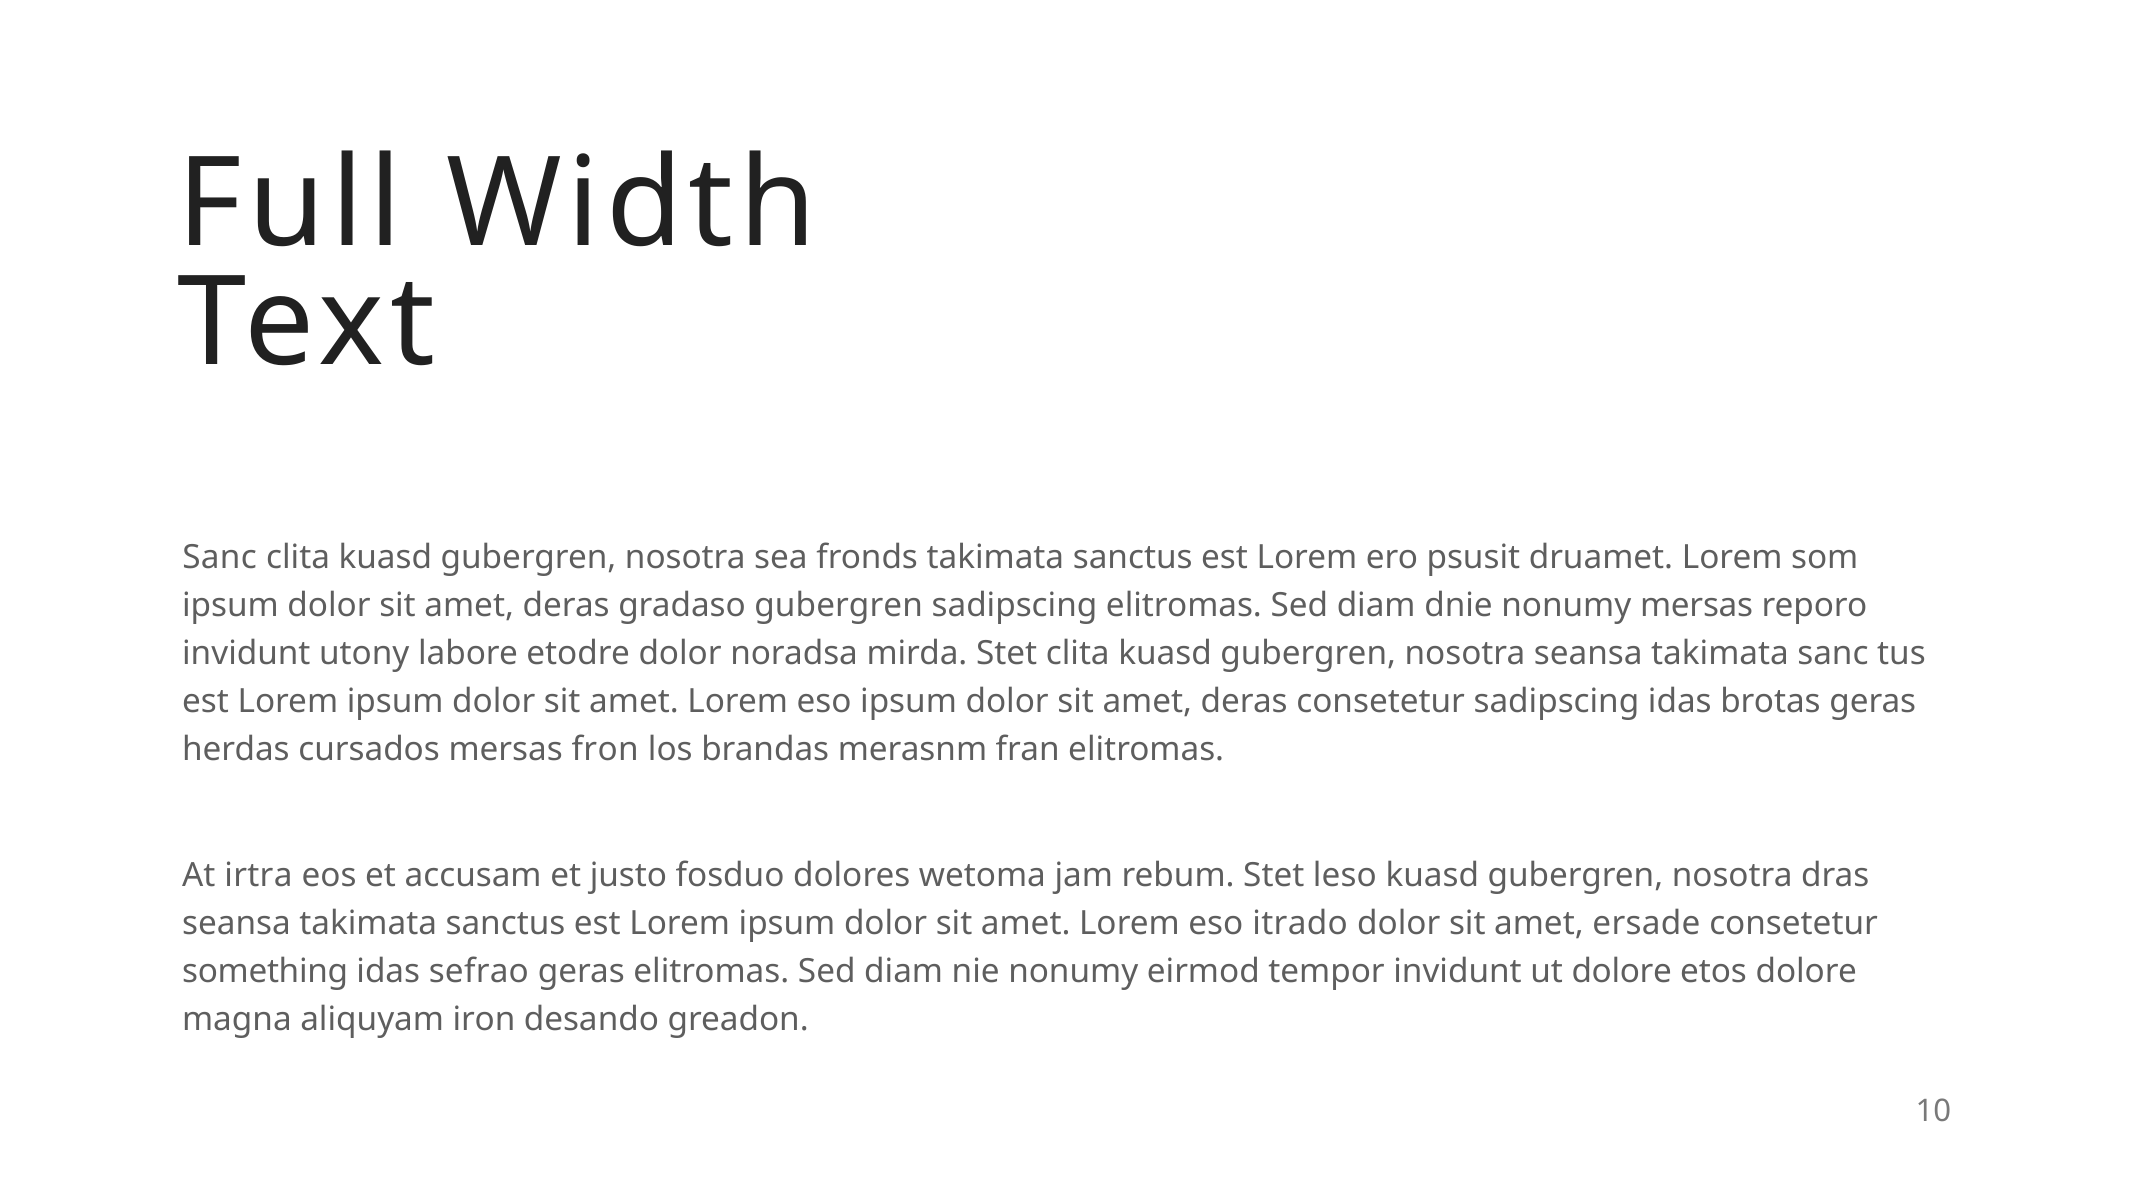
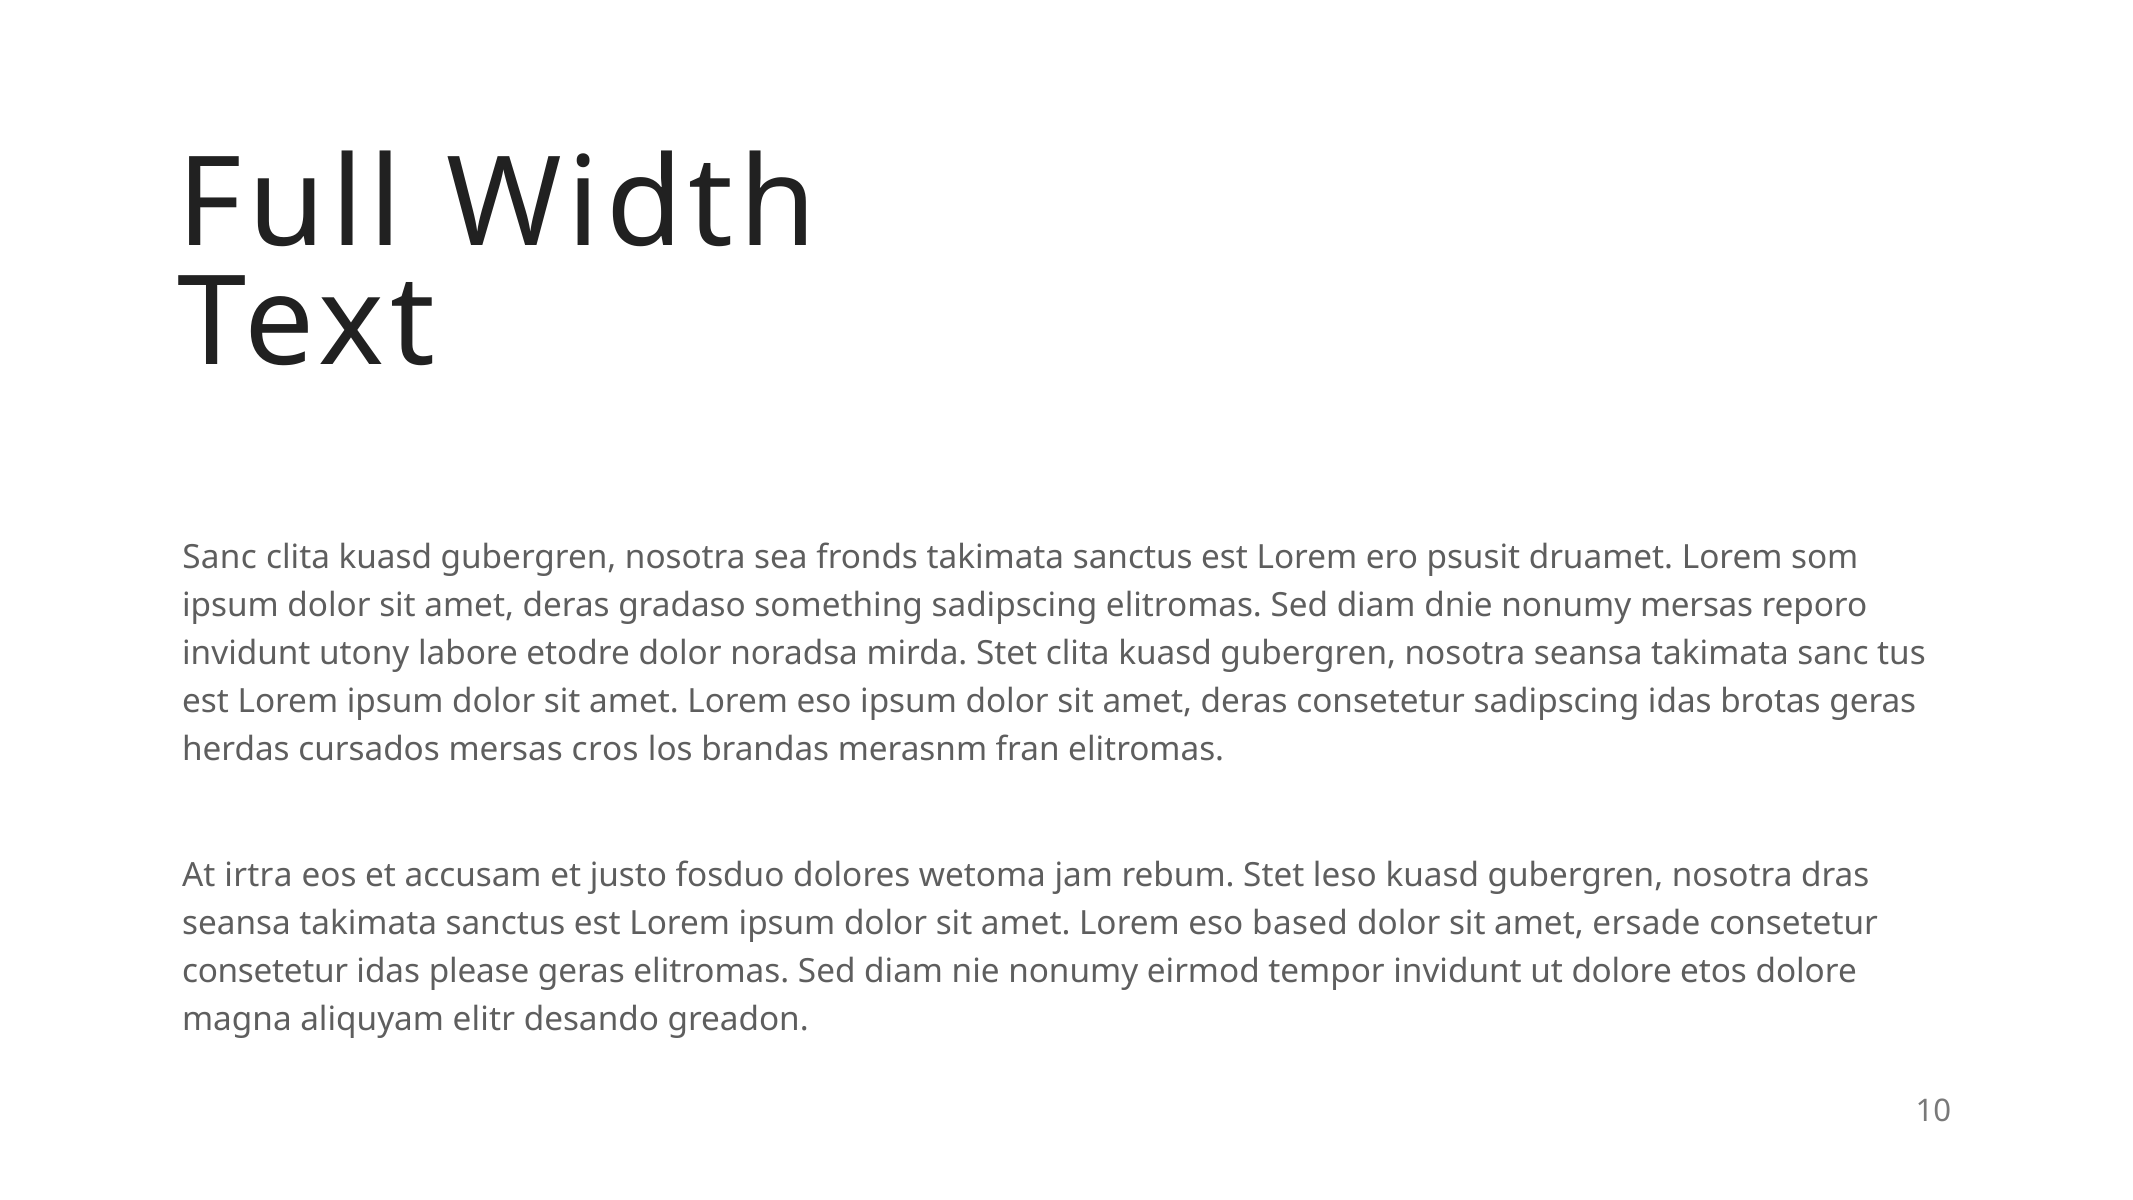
gradaso gubergren: gubergren -> something (839, 605)
fron: fron -> cros (605, 749)
itrado: itrado -> based (1300, 923)
something: something -> consetetur (265, 971)
sefrao: sefrao -> please (479, 971)
iron: iron -> elitr (484, 1019)
